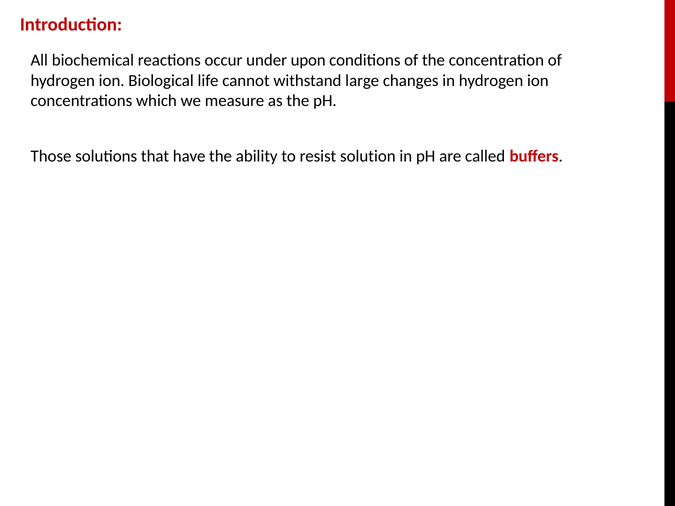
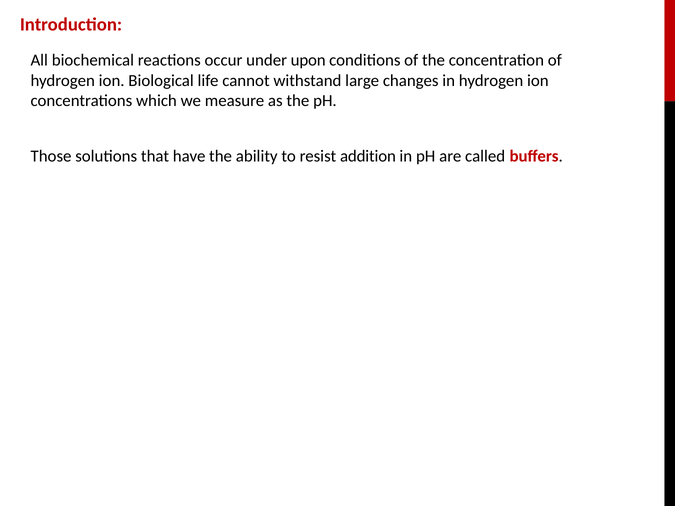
solution: solution -> addition (368, 156)
